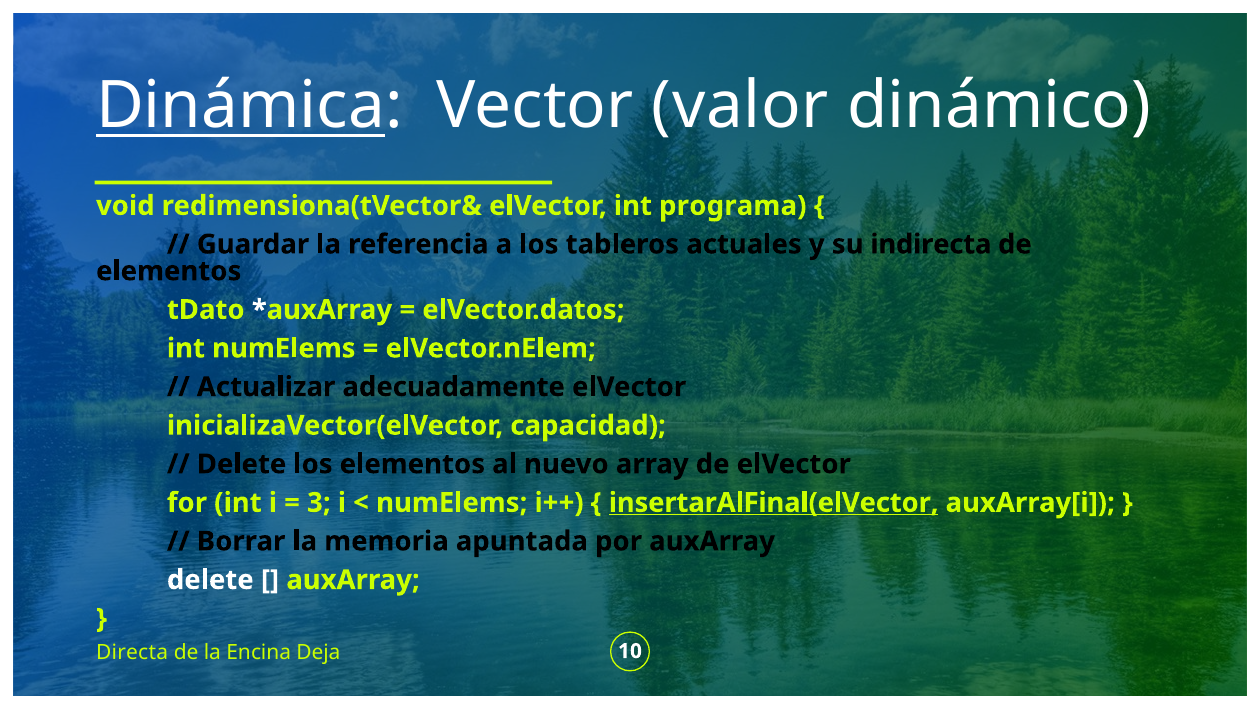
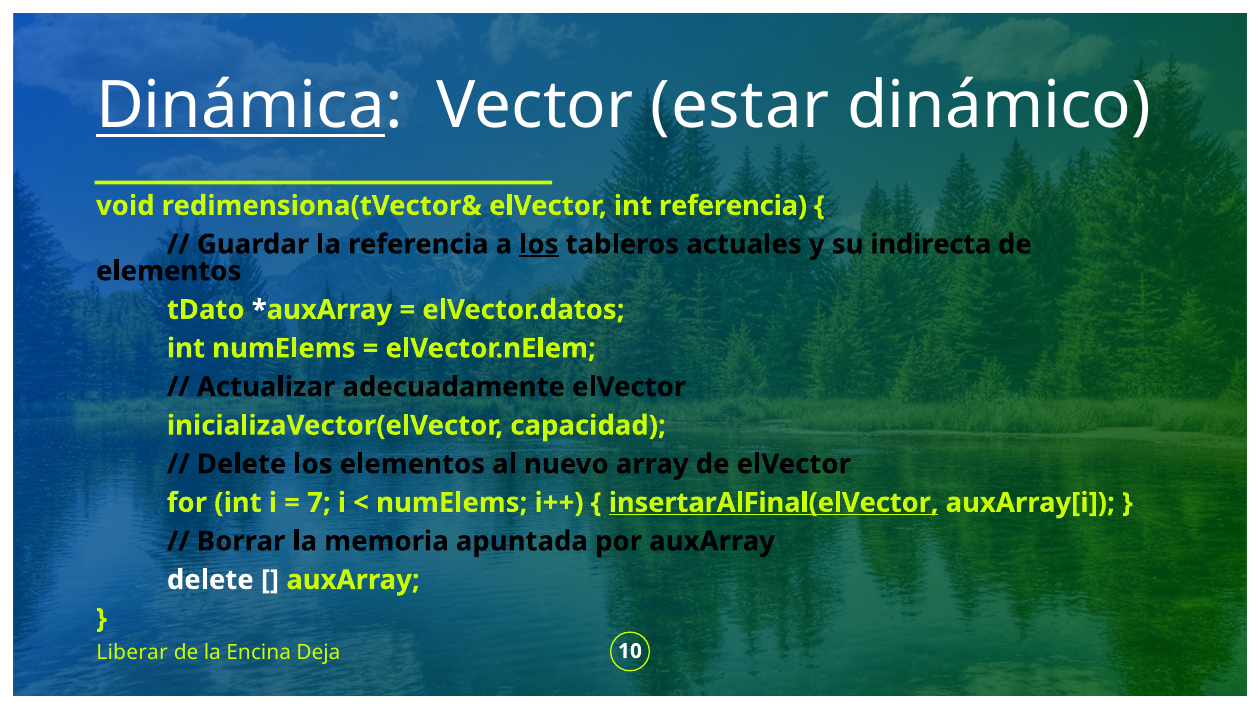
valor: valor -> estar (740, 106)
int programa: programa -> referencia (733, 206)
los underline: none -> present (539, 244)
3: 3 -> 7 (319, 503)
Directa: Directa -> Liberar (132, 653)
